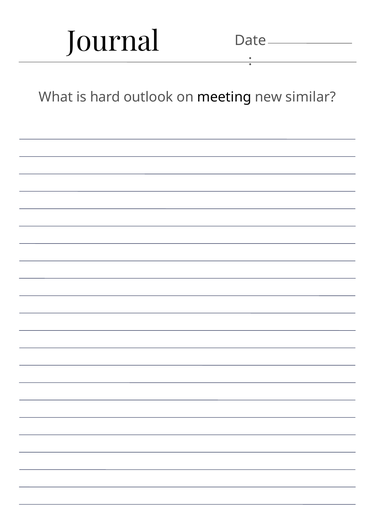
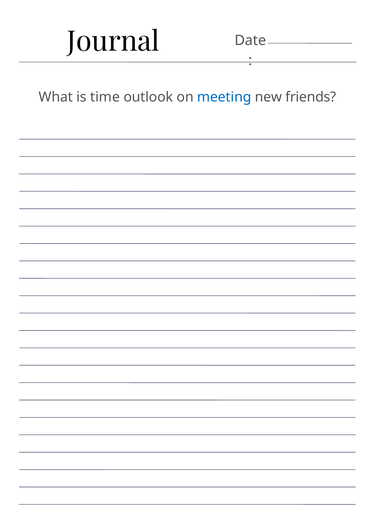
hard: hard -> time (105, 97)
meeting colour: black -> blue (224, 97)
similar: similar -> friends (311, 97)
